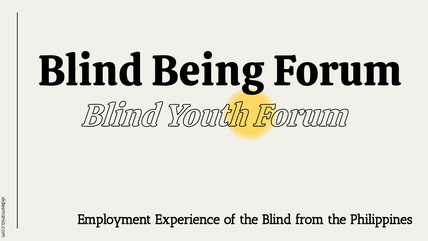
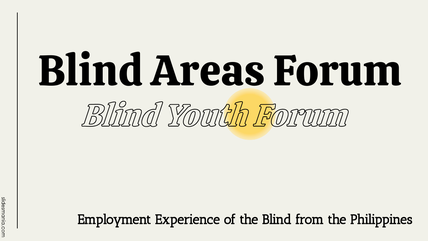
Being: Being -> Areas (208, 71)
